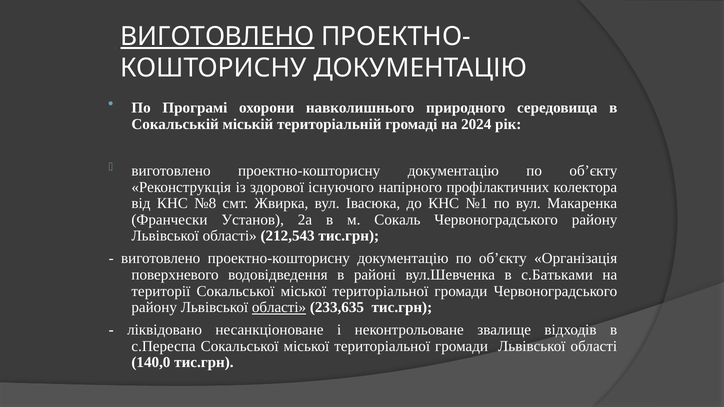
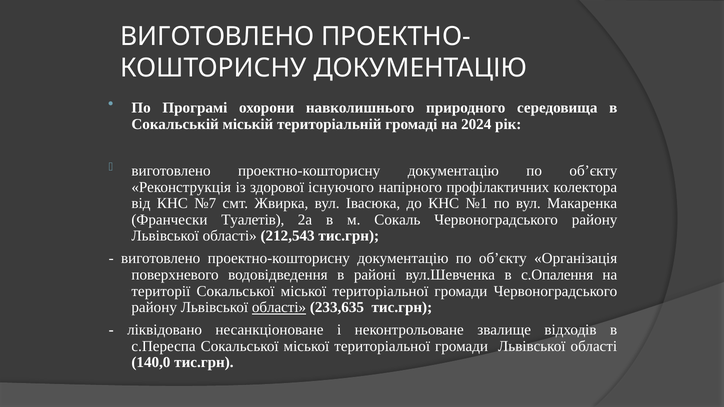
ВИГОТОВЛЕНО underline: present -> none (217, 37)
№8: №8 -> №7 (205, 204)
Установ: Установ -> Туалетів (253, 220)
с.Батьками: с.Батьками -> с.Опалення (557, 275)
